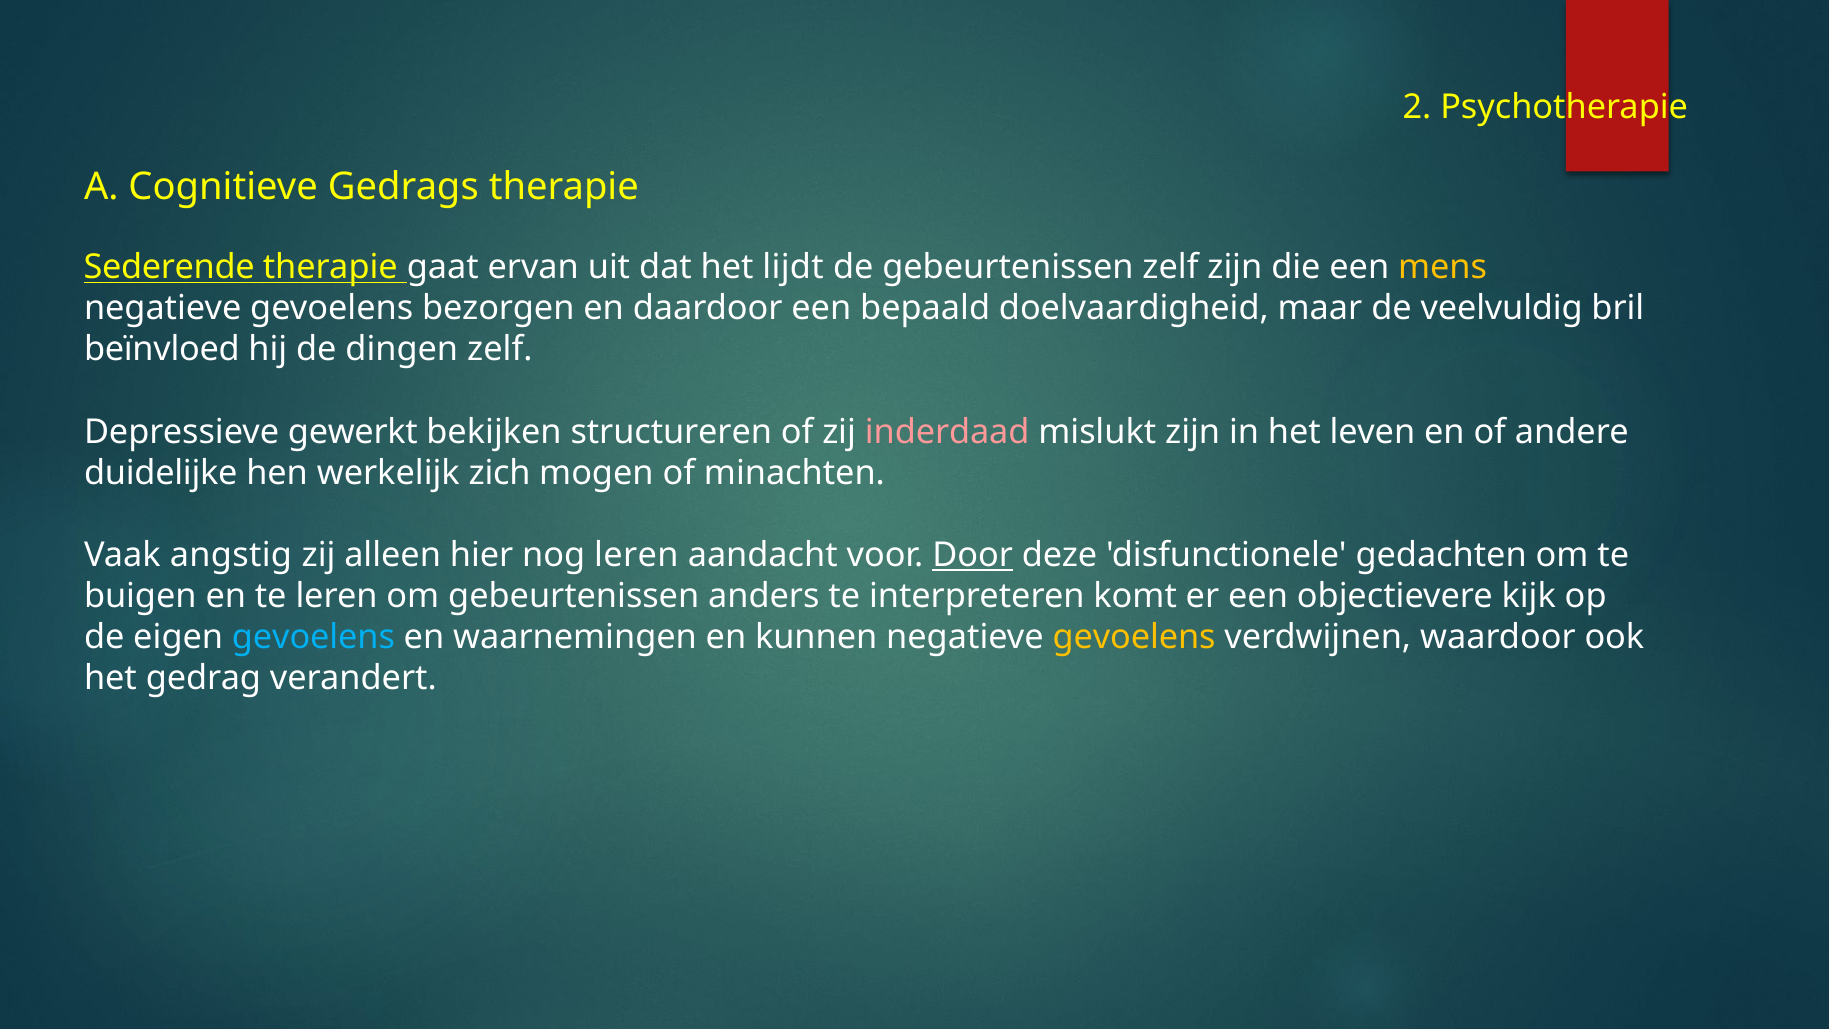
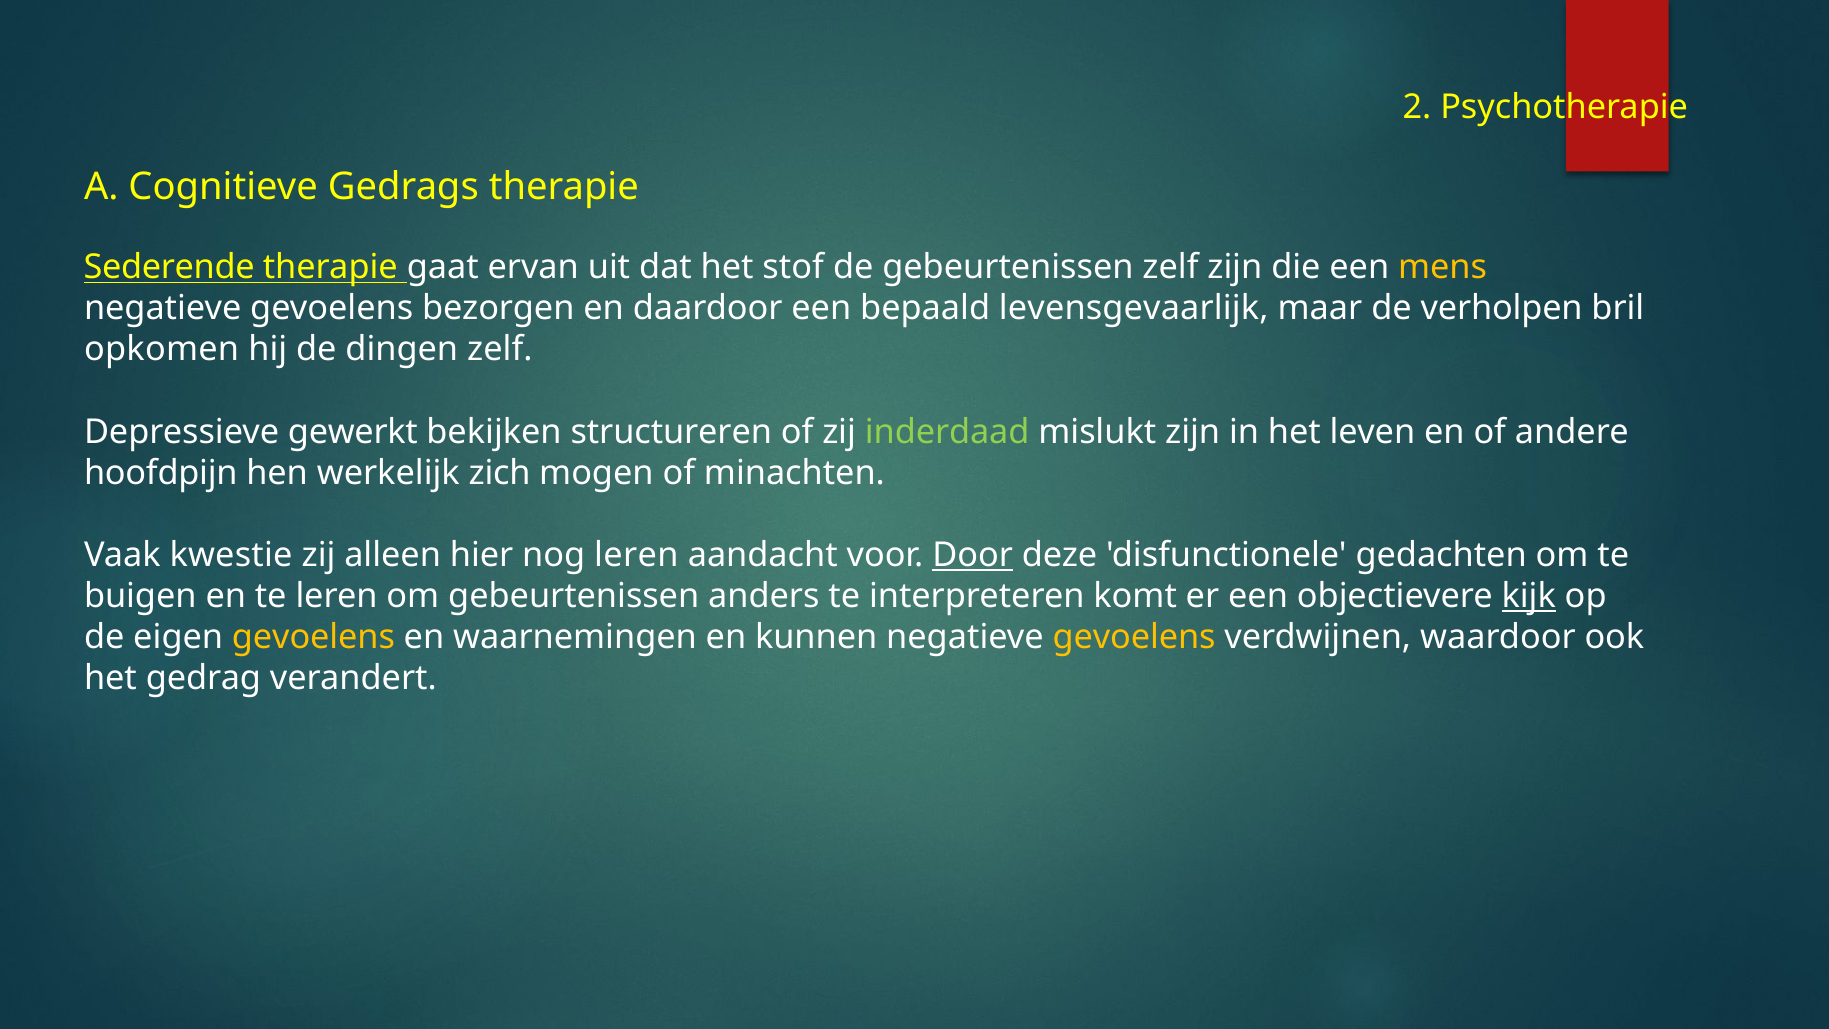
lijdt: lijdt -> stof (793, 267)
doelvaardigheid: doelvaardigheid -> levensgevaarlijk (1134, 308)
veelvuldig: veelvuldig -> verholpen (1502, 308)
beïnvloed: beïnvloed -> opkomen (162, 349)
inderdaad colour: pink -> light green (947, 432)
duidelijke: duidelijke -> hoofdpijn (161, 473)
angstig: angstig -> kwestie (231, 555)
kijk underline: none -> present (1529, 596)
gevoelens colour: light blue -> yellow (313, 637)
